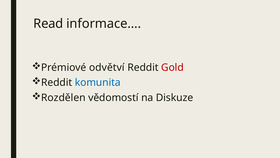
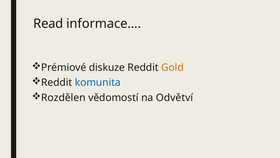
odvětví: odvětví -> diskuze (107, 67)
Gold colour: red -> orange (172, 67)
Diskuze: Diskuze -> Odvětví (175, 97)
